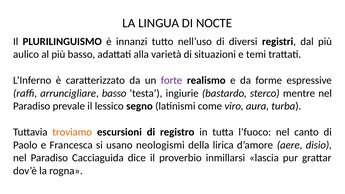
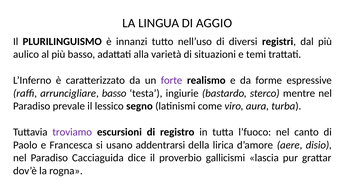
NOCTE: NOCTE -> AGGIO (214, 23)
troviamo colour: orange -> purple (72, 132)
neologismi: neologismi -> addentrarsi (160, 145)
inmillarsi: inmillarsi -> gallicismi (225, 158)
